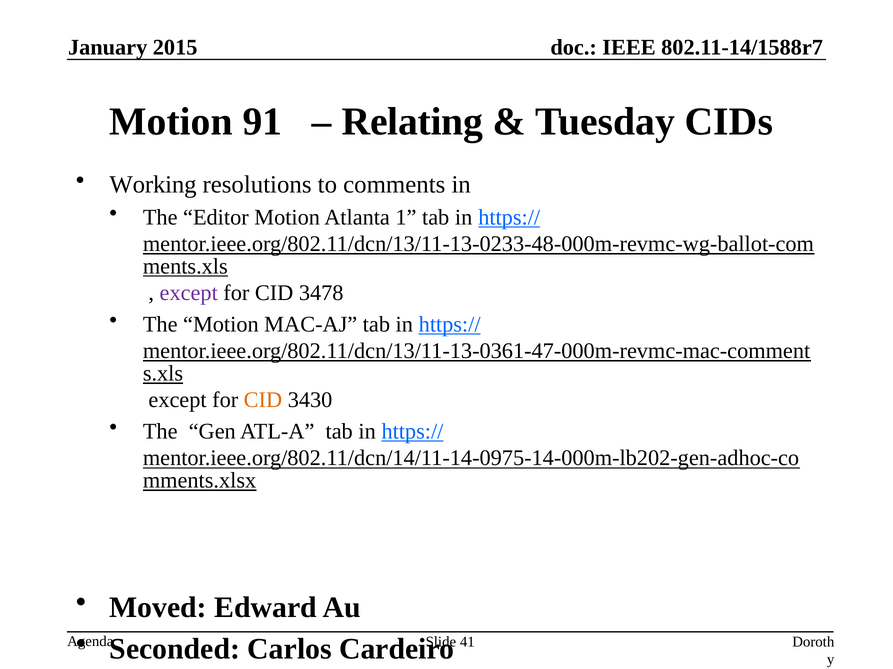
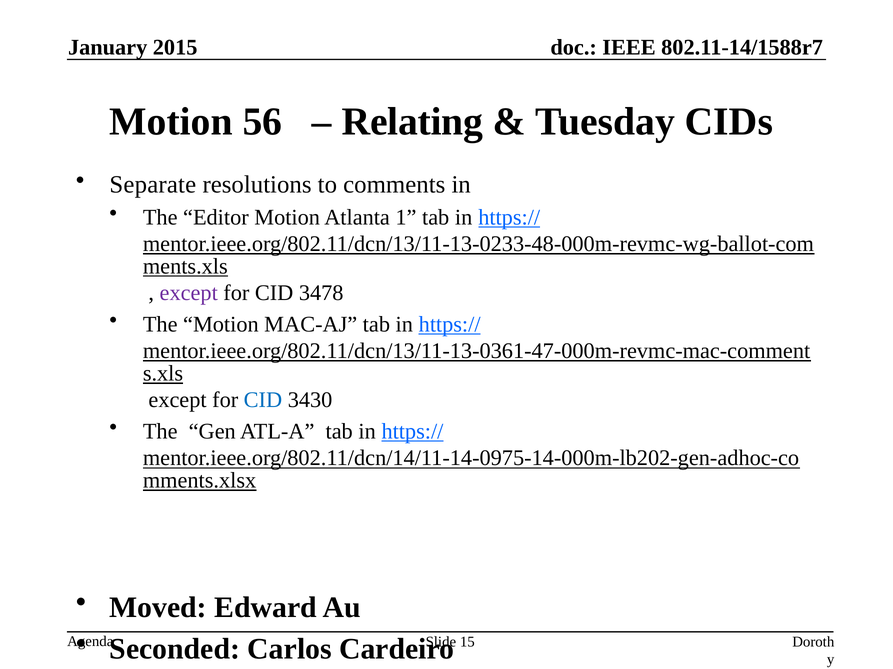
91: 91 -> 56 (262, 122)
Working: Working -> Separate (153, 185)
CID colour: orange -> blue (263, 400)
41: 41 -> 15 (467, 642)
